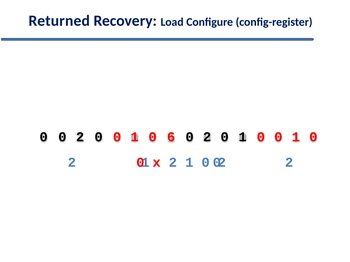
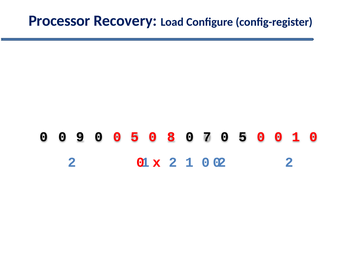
Returned: Returned -> Processor (59, 21)
2: 2 -> 9 (80, 137)
1: 1 -> 5 (135, 137)
6: 6 -> 8 (171, 137)
2: 2 -> 7 (207, 137)
1: 1 -> 5 (243, 137)
